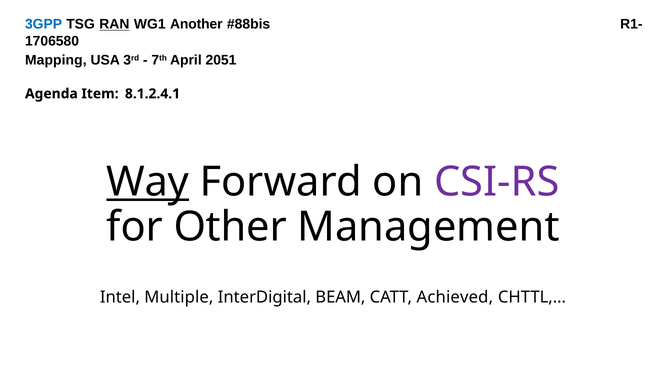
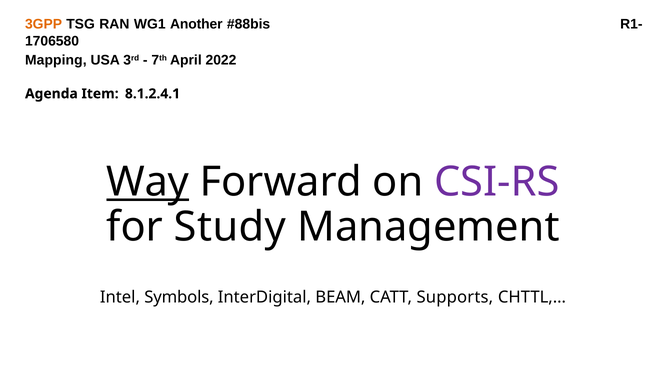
3GPP colour: blue -> orange (44, 24)
RAN underline: present -> none (114, 24)
2051: 2051 -> 2022 (221, 60)
Other: Other -> Study (230, 227)
Multiple: Multiple -> Symbols (179, 297)
Achieved: Achieved -> Supports (455, 297)
